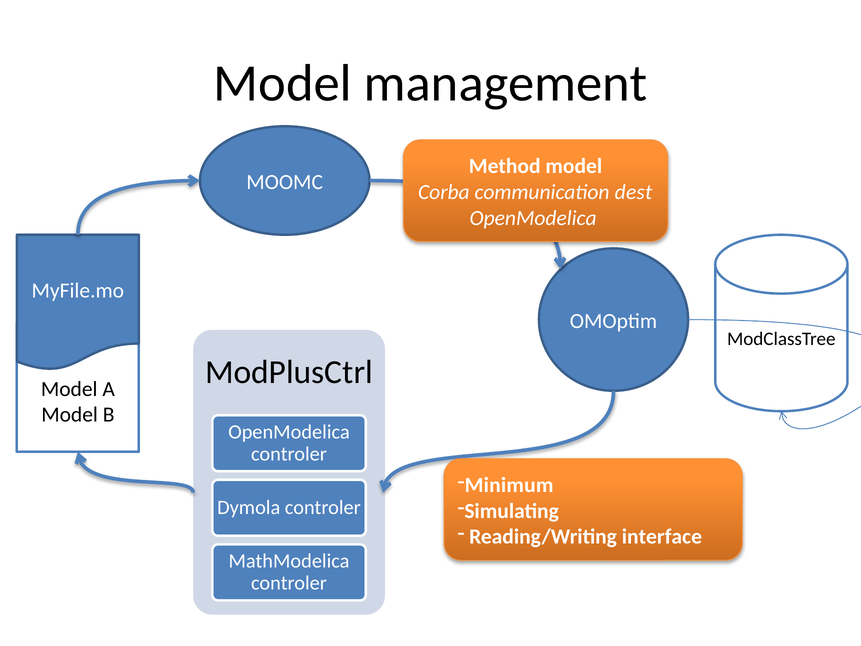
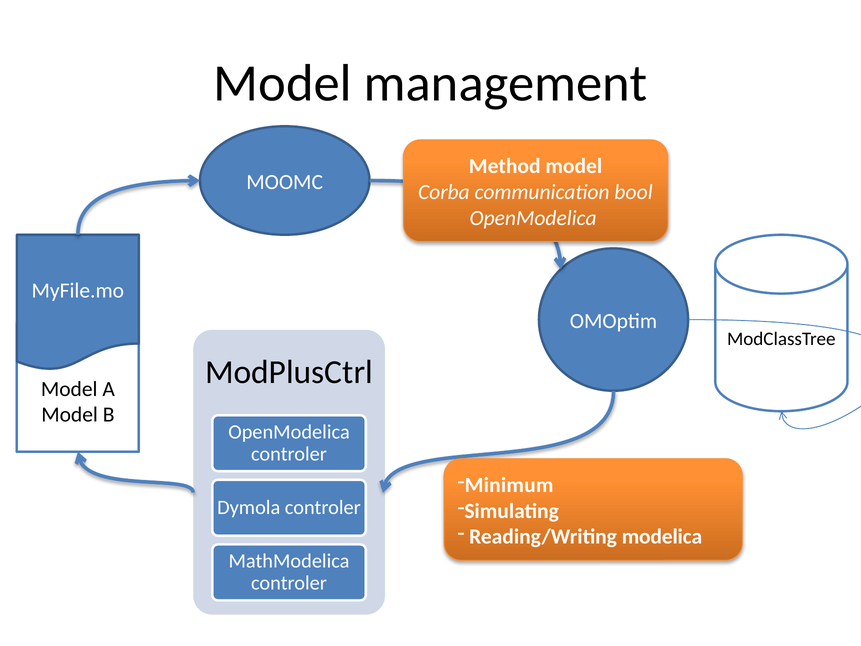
dest: dest -> bool (634, 192)
interface: interface -> modelica (662, 537)
